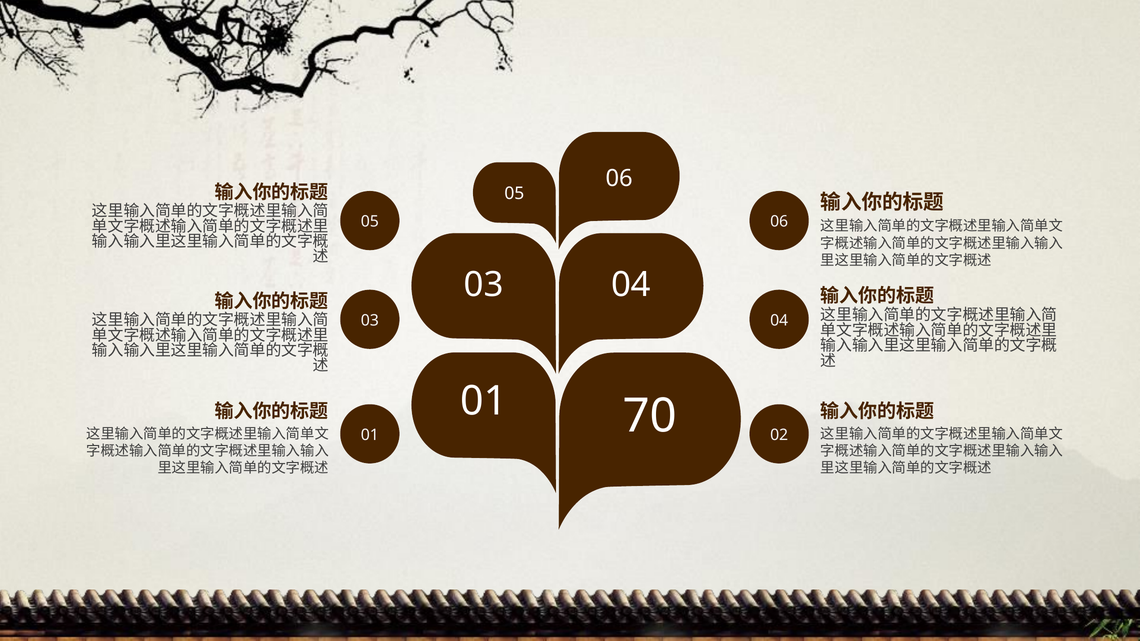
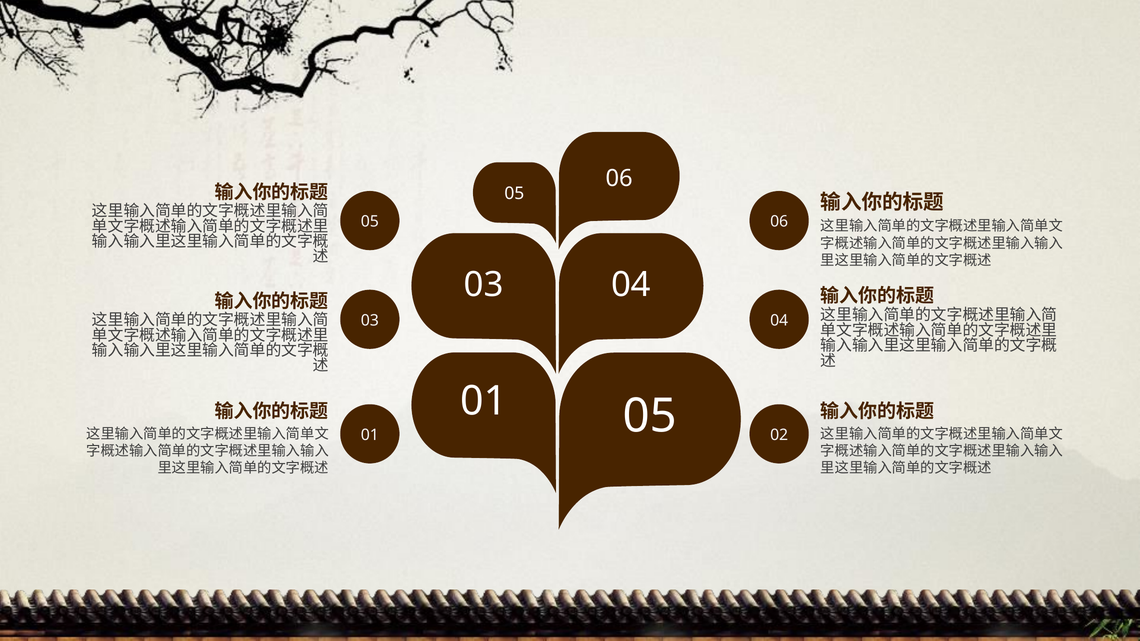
01 70: 70 -> 05 (650, 416)
